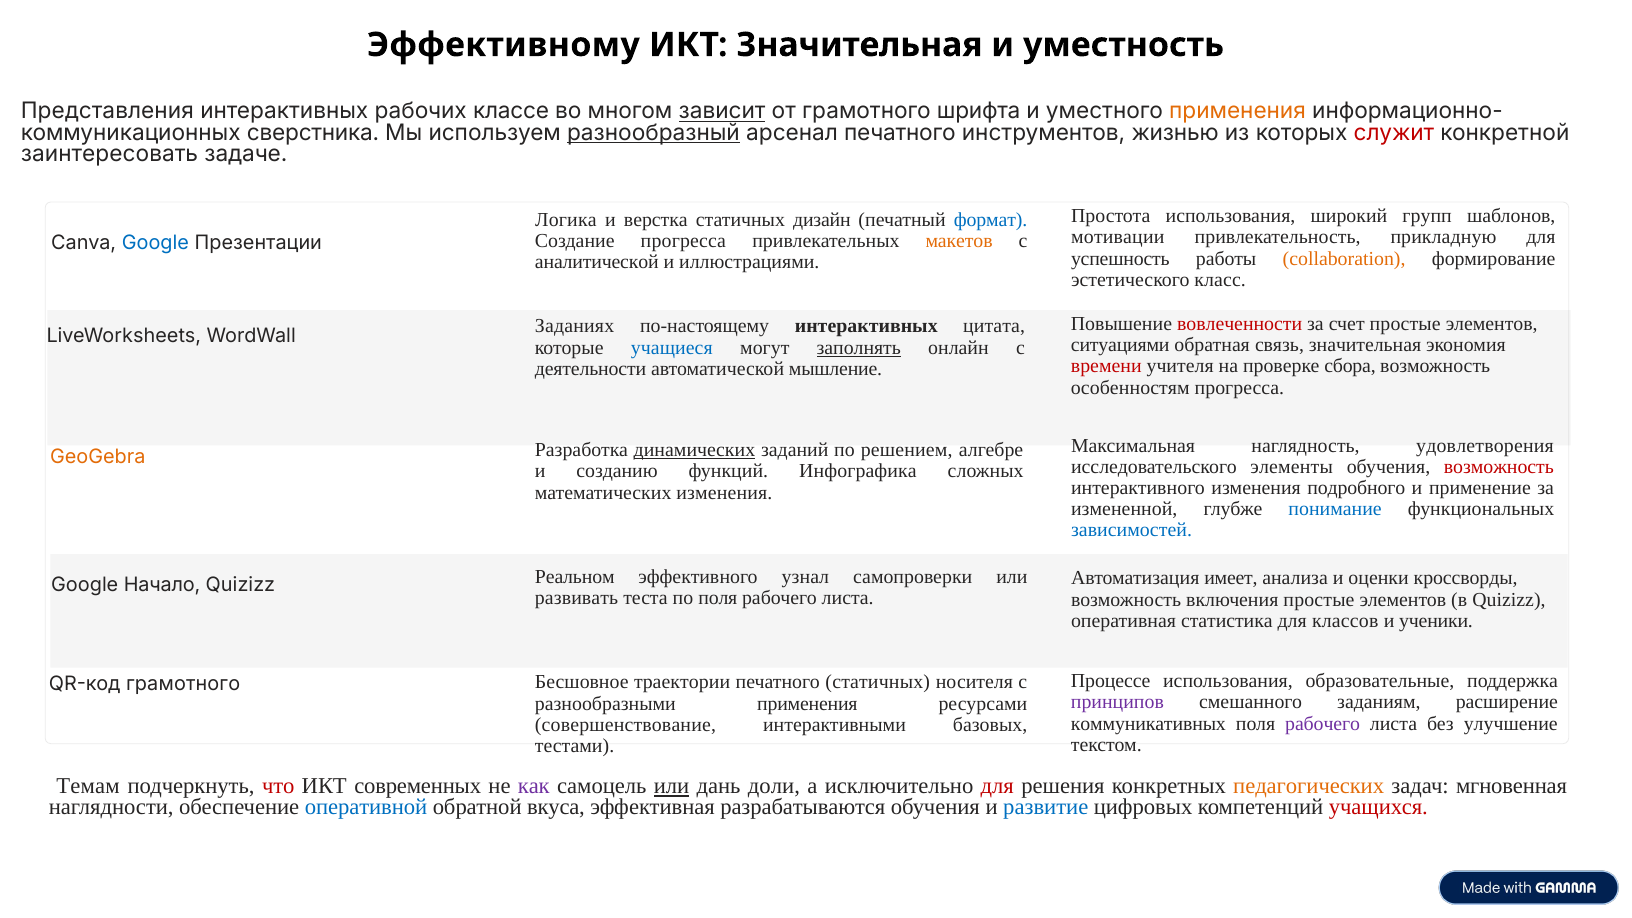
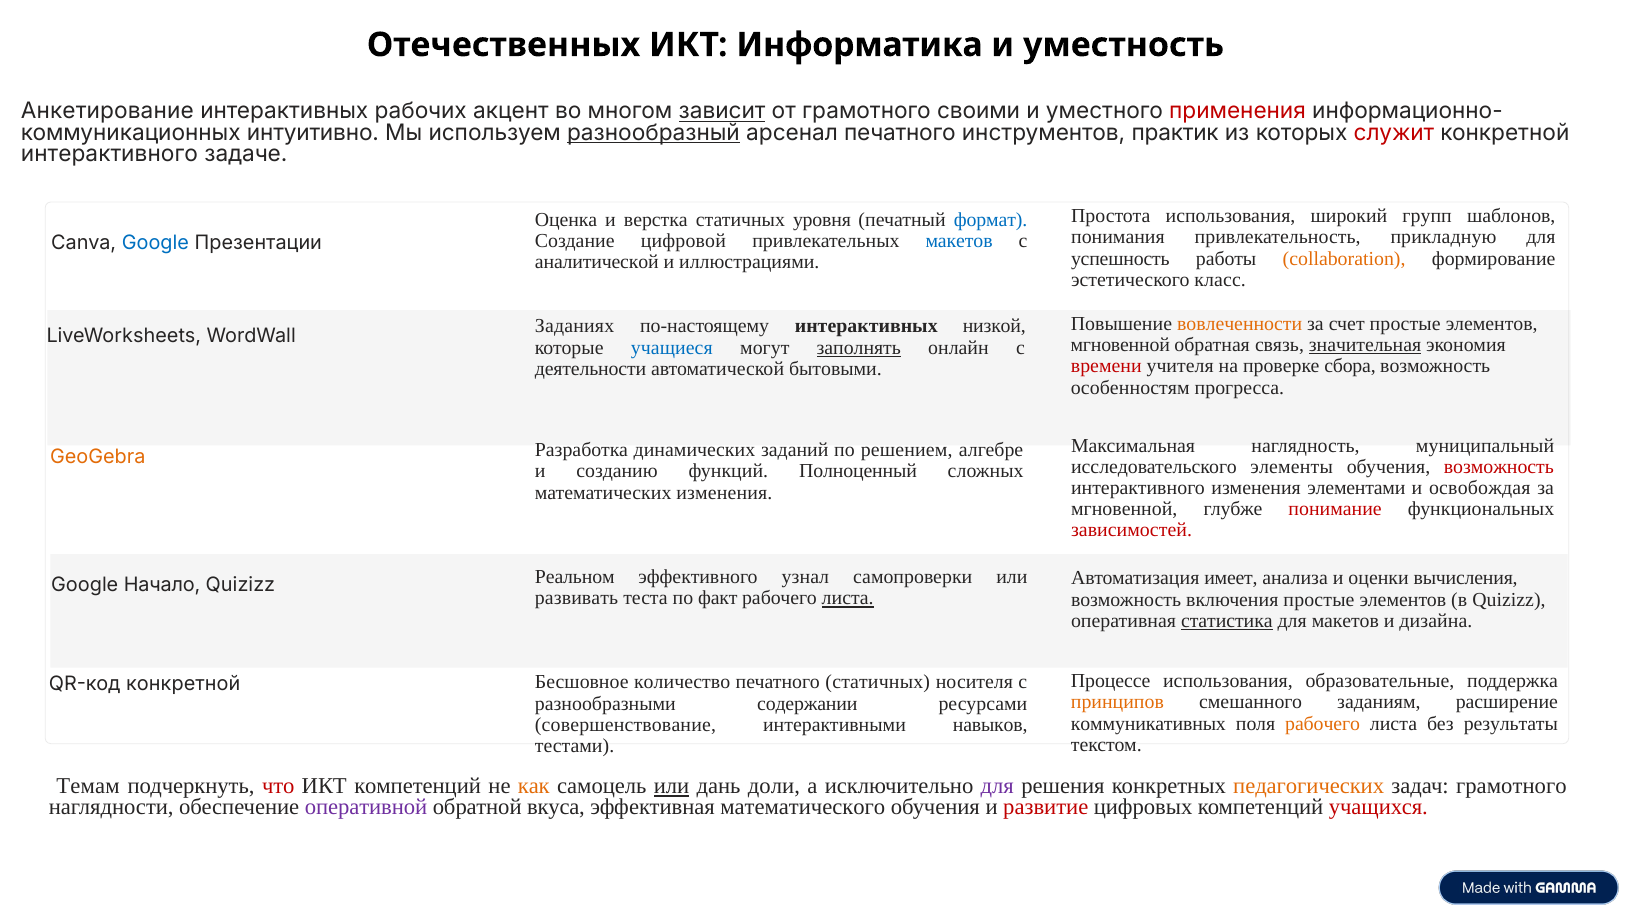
Эффективному: Эффективному -> Отечественных (504, 45)
ИКТ Значительная: Значительная -> Информатика (860, 45)
Представления: Представления -> Анкетирование (107, 111)
классе: классе -> акцент (511, 111)
шрифта: шрифта -> своими (979, 111)
применения colour: orange -> red (1238, 111)
сверстника: сверстника -> интуитивно (313, 133)
жизнью: жизнью -> практик (1175, 133)
заинтересовать: заинтересовать -> интерактивного (109, 154)
Логика: Логика -> Оценка (566, 220)
дизайн: дизайн -> уровня (822, 220)
мотивации: мотивации -> понимания (1118, 237)
Создание прогресса: прогресса -> цифровой (683, 241)
макетов colour: orange -> blue (959, 241)
вовлеченности colour: red -> orange (1240, 324)
цитата: цитата -> низкой (994, 326)
ситуациями: ситуациями -> мгновенной (1120, 345)
значительная underline: none -> present (1365, 345)
мышление: мышление -> бытовыми (835, 369)
удовлетворения: удовлетворения -> муниципальный (1485, 445)
динамических underline: present -> none (694, 450)
Инфографика: Инфографика -> Полноценный (858, 471)
подробного: подробного -> элементами (1356, 488)
применение: применение -> освобождая (1480, 488)
измененной: измененной -> мгновенной (1124, 509)
понимание colour: blue -> red (1335, 509)
зависимостей colour: blue -> red (1132, 530)
кроссворды: кроссворды -> вычисления (1466, 578)
по поля: поля -> факт (718, 598)
листа underline: none -> present (848, 598)
статистика underline: none -> present (1227, 621)
для классов: классов -> макетов (1345, 621)
ученики: ученики -> дизайна (1436, 621)
QR-код грамотного: грамотного -> конкретной (183, 684)
траектории: траектории -> количество (682, 682)
принципов colour: purple -> orange (1117, 702)
разнообразными применения: применения -> содержании (807, 704)
рабочего colour: purple -> orange (1323, 724)
улучшение: улучшение -> результаты (1511, 724)
базовых: базовых -> навыков (990, 725)
ИКТ современных: современных -> компетенций (418, 786)
как colour: purple -> orange (534, 786)
для colour: red -> purple (997, 786)
задач мгновенная: мгновенная -> грамотного (1511, 786)
оперативной colour: blue -> purple (366, 807)
разрабатываются: разрабатываются -> математического (803, 807)
развитие colour: blue -> red (1046, 807)
